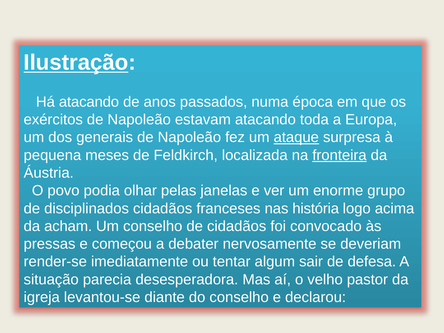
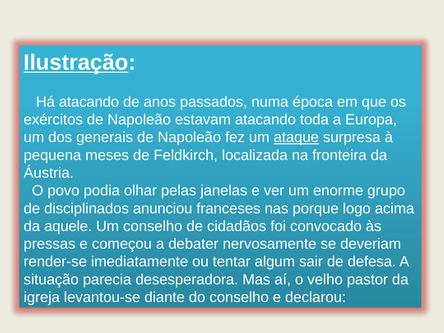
fronteira underline: present -> none (339, 155)
disciplinados cidadãos: cidadãos -> anunciou (163, 208)
história: história -> porque (316, 208)
acham: acham -> aquele (68, 226)
